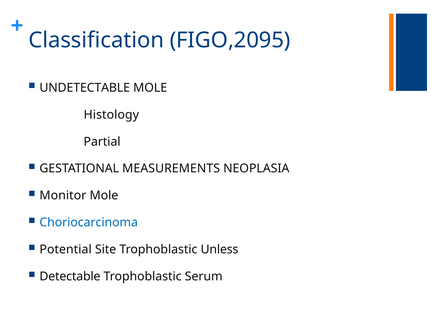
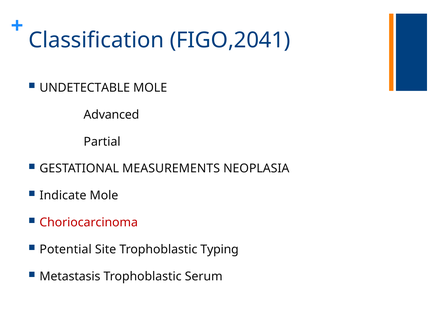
FIGO,2095: FIGO,2095 -> FIGO,2041 (230, 40)
Histology: Histology -> Advanced (111, 115)
Monitor: Monitor -> Indicate (63, 195)
Choriocarcinoma colour: blue -> red (89, 222)
Unless: Unless -> Typing (220, 249)
Detectable: Detectable -> Metastasis (70, 276)
